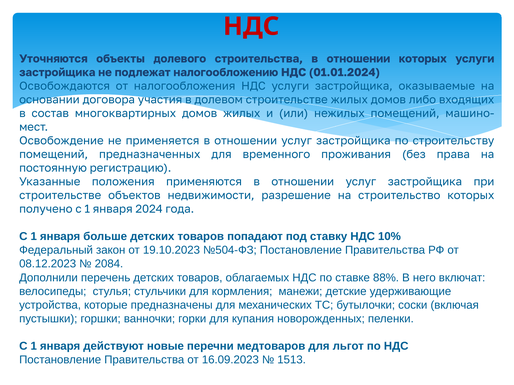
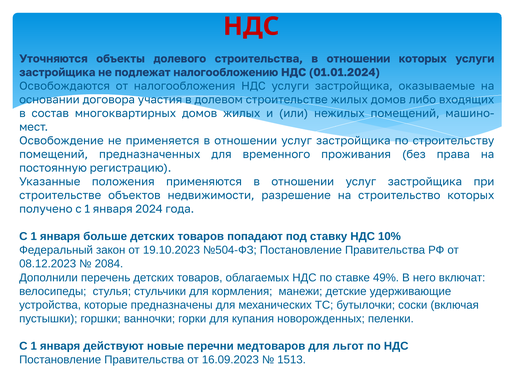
88%: 88% -> 49% (386, 278)
